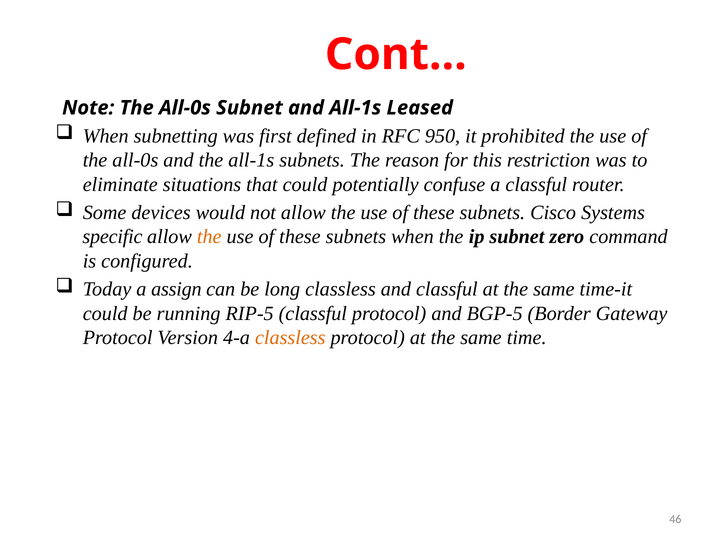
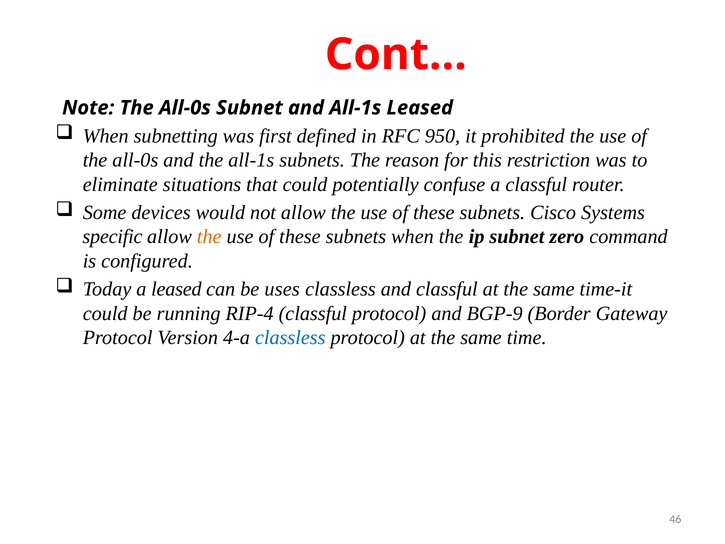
a assign: assign -> leased (176, 289)
long: long -> uses (282, 289)
RIP-5: RIP-5 -> RIP-4 (250, 313)
BGP-5: BGP-5 -> BGP-9 (495, 313)
classless colour: orange -> blue (290, 337)
